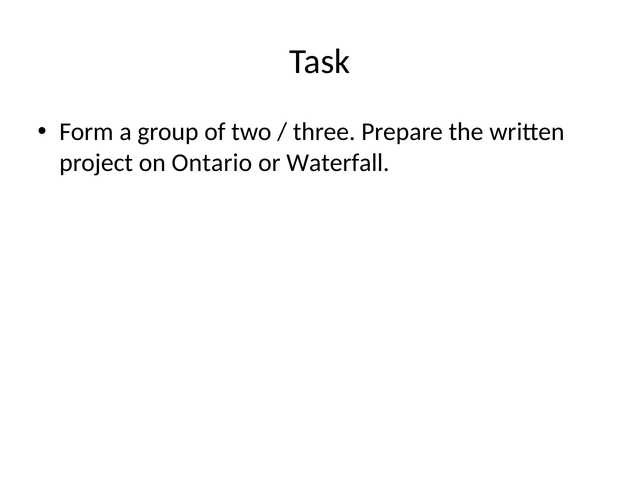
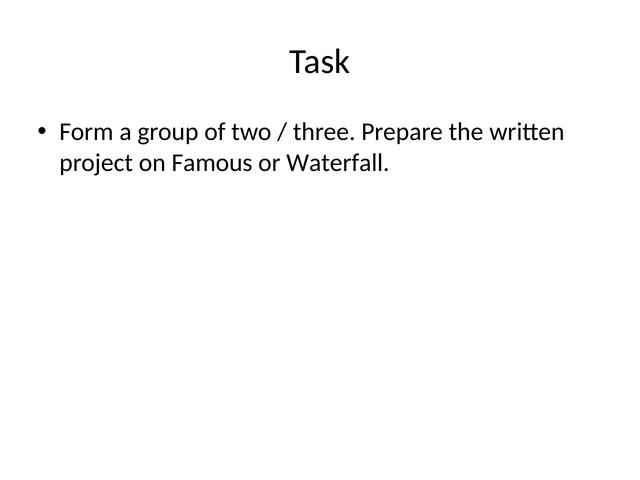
Ontario: Ontario -> Famous (212, 163)
